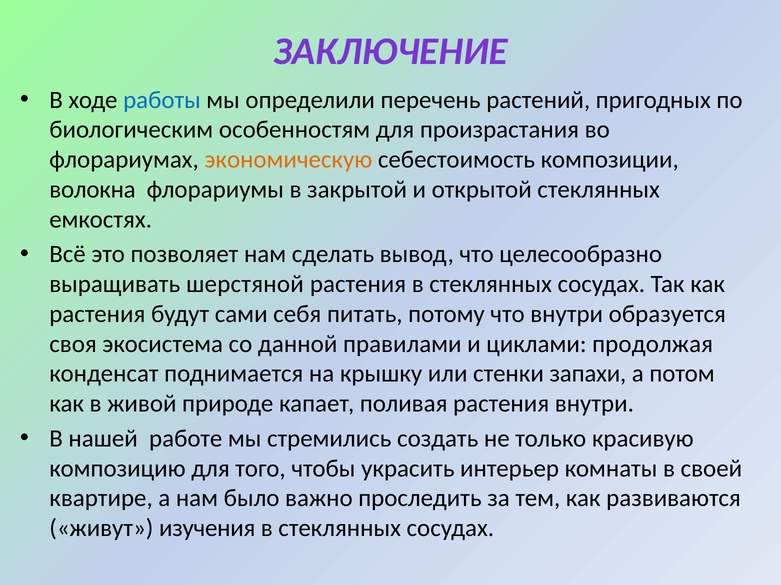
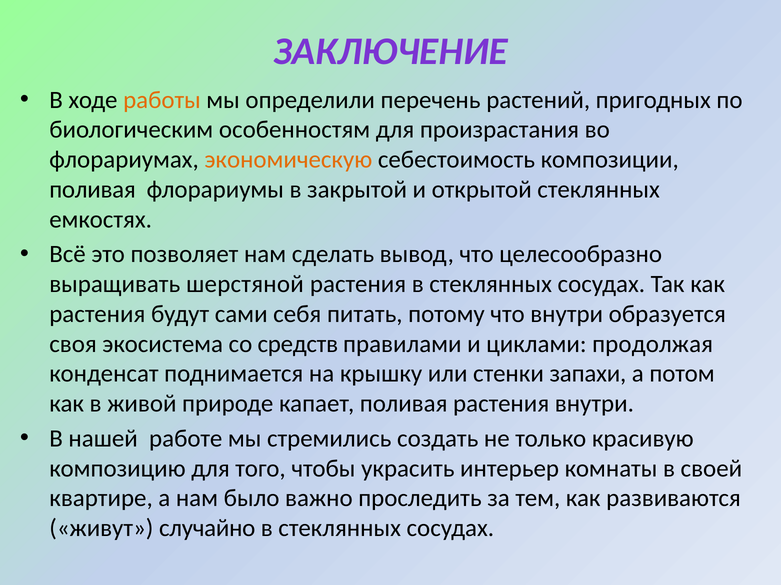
работы colour: blue -> orange (162, 100)
волокна: волокна -> поливая (93, 190)
данной: данной -> средств (298, 344)
изучения: изучения -> случайно (207, 529)
